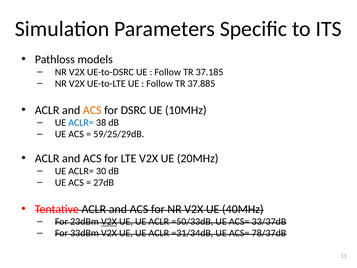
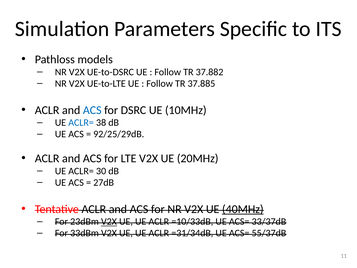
37.185: 37.185 -> 37.882 (210, 72)
ACS colour: orange -> blue (92, 110)
59/25/29dB: 59/25/29dB -> 92/25/29dB (119, 134)
40MHz underline: none -> present (243, 209)
=50/33dB: =50/33dB -> =10/33dB (192, 221)
78/37dB: 78/37dB -> 55/37dB (269, 233)
